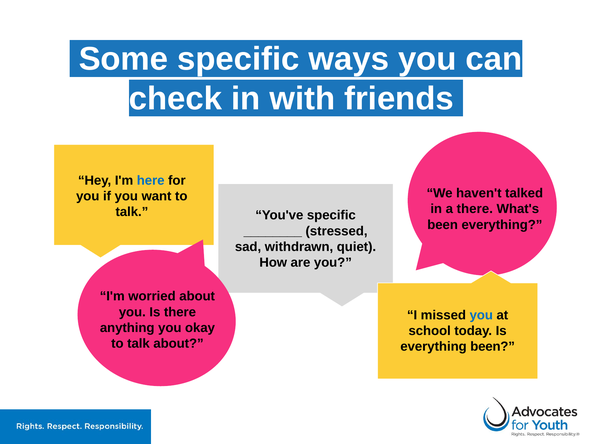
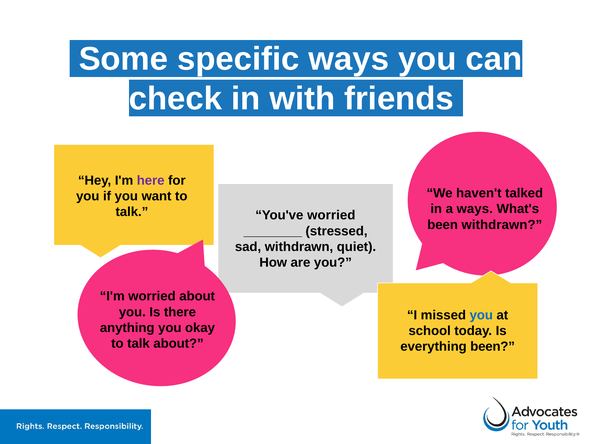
here colour: blue -> purple (151, 180)
a there: there -> ways (475, 209)
You've specific: specific -> worried (331, 215)
been everything: everything -> withdrawn (502, 225)
